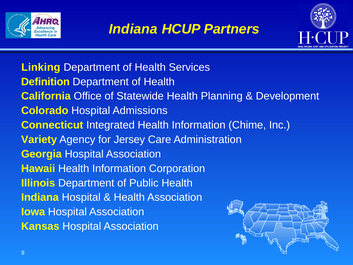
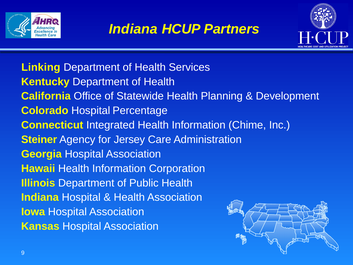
Definition: Definition -> Kentucky (45, 82)
Admissions: Admissions -> Percentage (140, 111)
Variety: Variety -> Steiner (39, 139)
